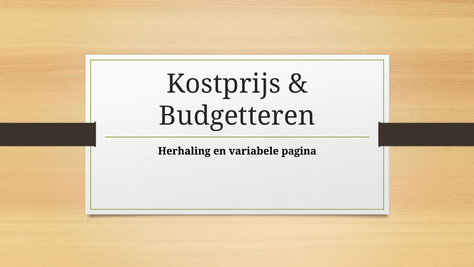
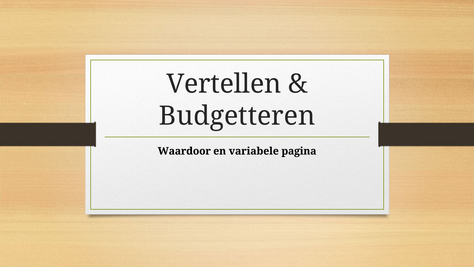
Kostprijs: Kostprijs -> Vertellen (224, 84)
Herhaling: Herhaling -> Waardoor (184, 151)
